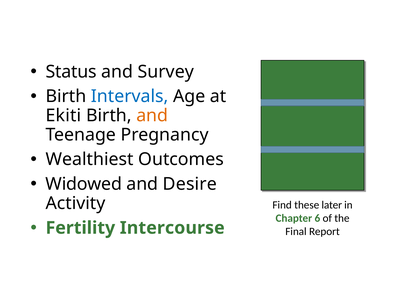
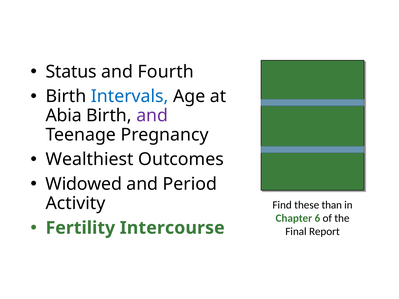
Survey: Survey -> Fourth (166, 72)
Ekiti: Ekiti -> Abia (64, 116)
and colour: orange -> purple (152, 116)
Desire: Desire -> Period (190, 184)
later: later -> than (332, 205)
